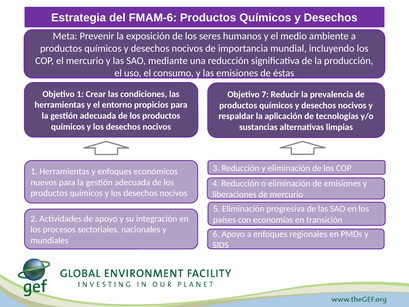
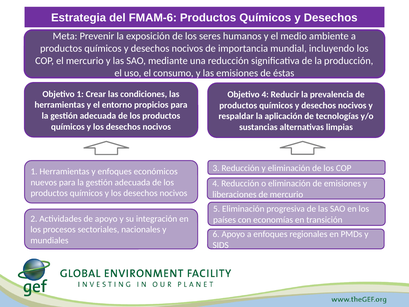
Objetivo 7: 7 -> 4 (265, 94)
